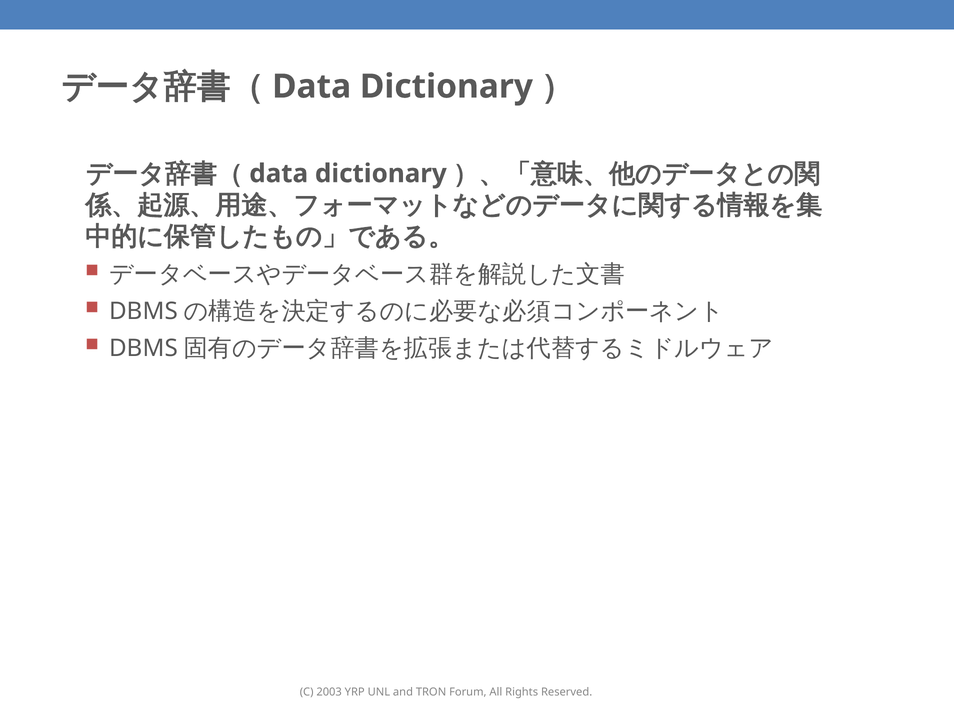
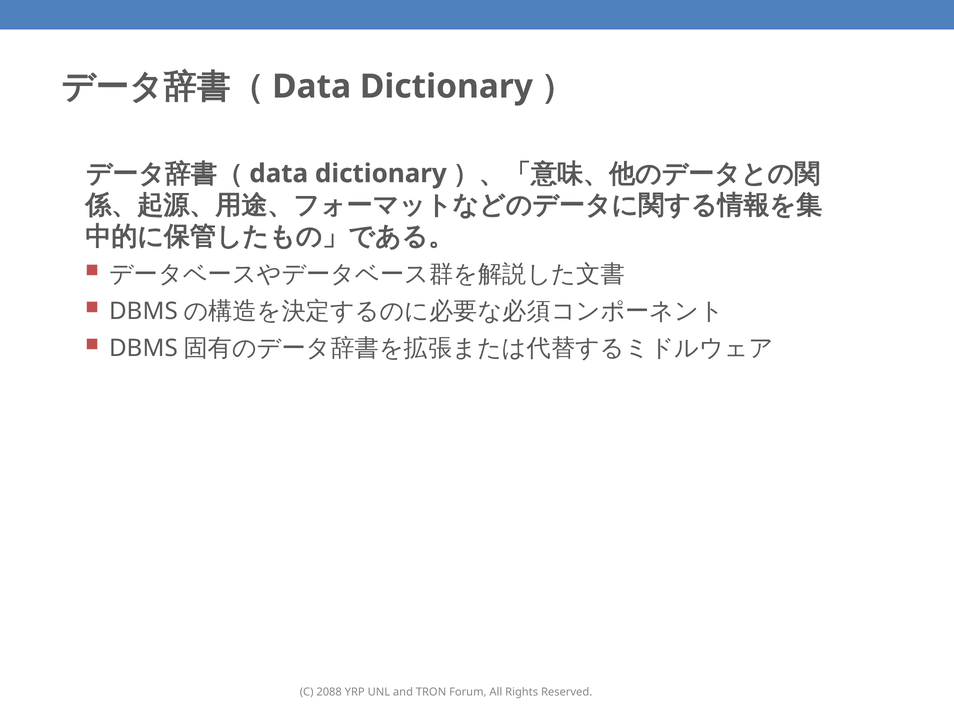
2003: 2003 -> 2088 (329, 692)
